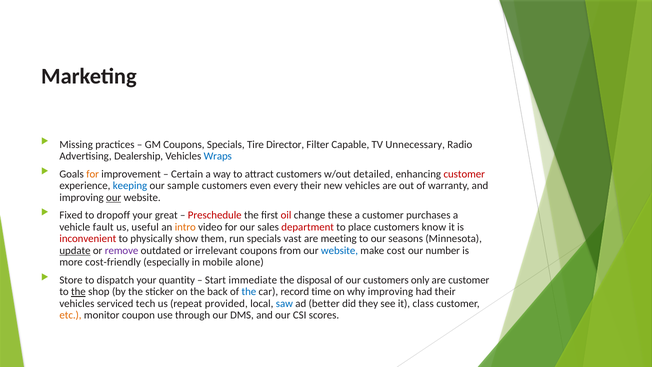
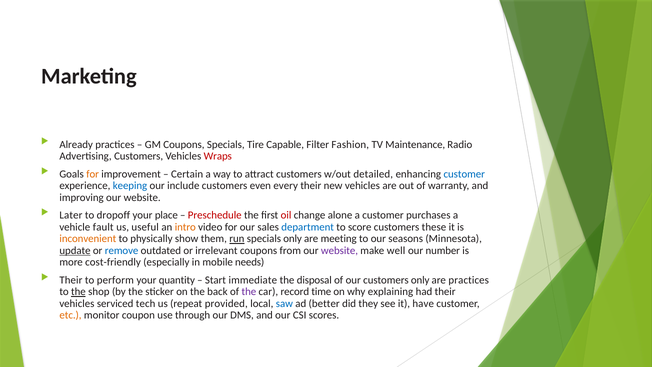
Missing: Missing -> Already (76, 144)
Director: Director -> Capable (285, 144)
Capable: Capable -> Fashion (350, 144)
Unnecessary: Unnecessary -> Maintenance (415, 144)
Advertising Dealership: Dealership -> Customers (139, 156)
Wraps colour: blue -> red (218, 156)
customer colour: red -> blue (464, 174)
sample: sample -> include (183, 186)
our underline: present -> none (114, 197)
Fixed: Fixed -> Later (71, 215)
great: great -> place (166, 215)
these: these -> alone (340, 215)
department colour: red -> blue (308, 227)
place: place -> score (360, 227)
know: know -> these (434, 227)
inconvenient colour: red -> orange (88, 239)
run underline: none -> present (237, 239)
specials vast: vast -> only (293, 239)
remove colour: purple -> blue (122, 250)
website colour: blue -> purple (339, 250)
cost: cost -> well (396, 250)
alone: alone -> needs (250, 262)
Store: Store -> Their (71, 280)
dispatch: dispatch -> perform (115, 280)
are customer: customer -> practices (469, 280)
the colour: blue -> purple (249, 292)
why improving: improving -> explaining (391, 292)
class: class -> have (423, 303)
